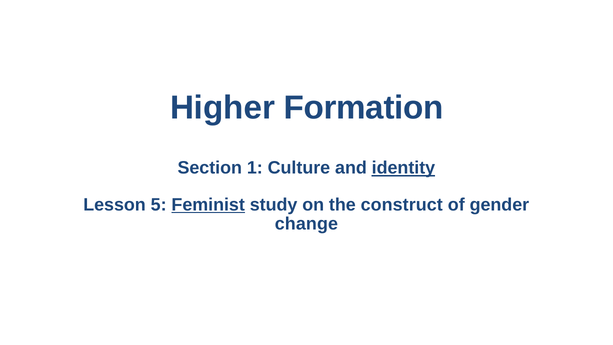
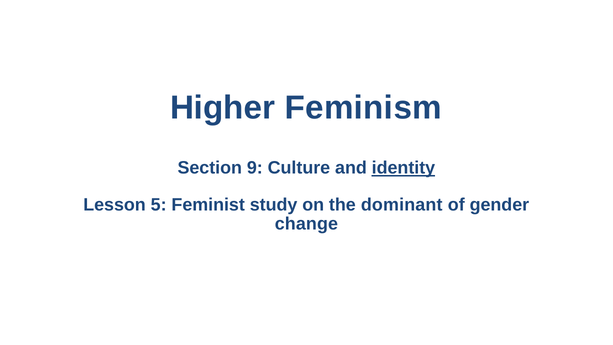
Formation: Formation -> Feminism (363, 108)
1: 1 -> 9 (255, 168)
Feminist underline: present -> none (208, 204)
construct: construct -> dominant (402, 204)
